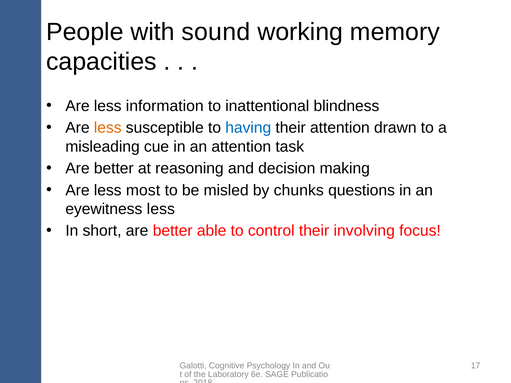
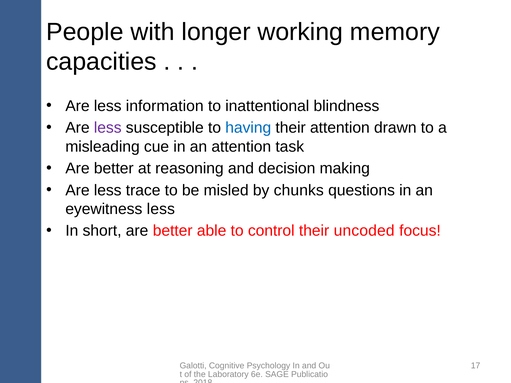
sound: sound -> longer (216, 32)
less colour: orange -> purple (108, 128)
most: most -> trace (143, 190)
involving: involving -> uncoded (364, 231)
